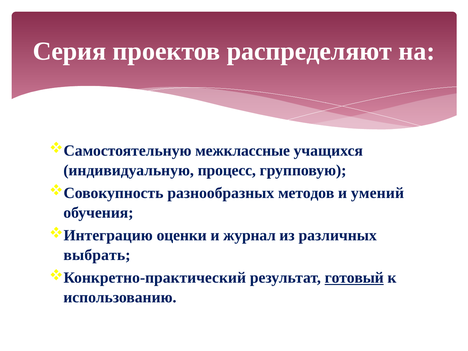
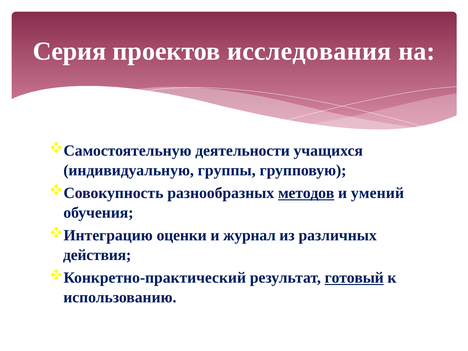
распределяют: распределяют -> исследования (309, 51)
межклассные: межклассные -> деятельности (243, 151)
процесс: процесс -> группы (227, 170)
методов underline: none -> present (306, 193)
выбрать: выбрать -> действия (97, 255)
